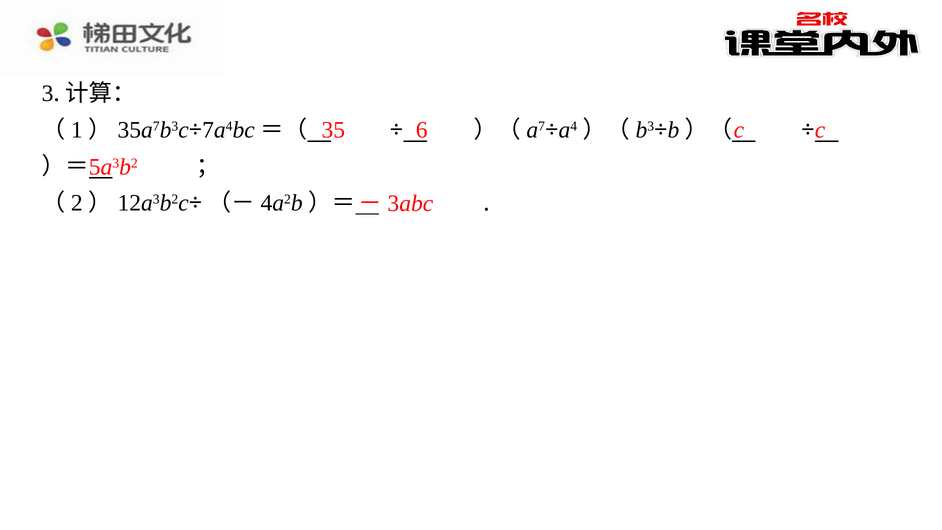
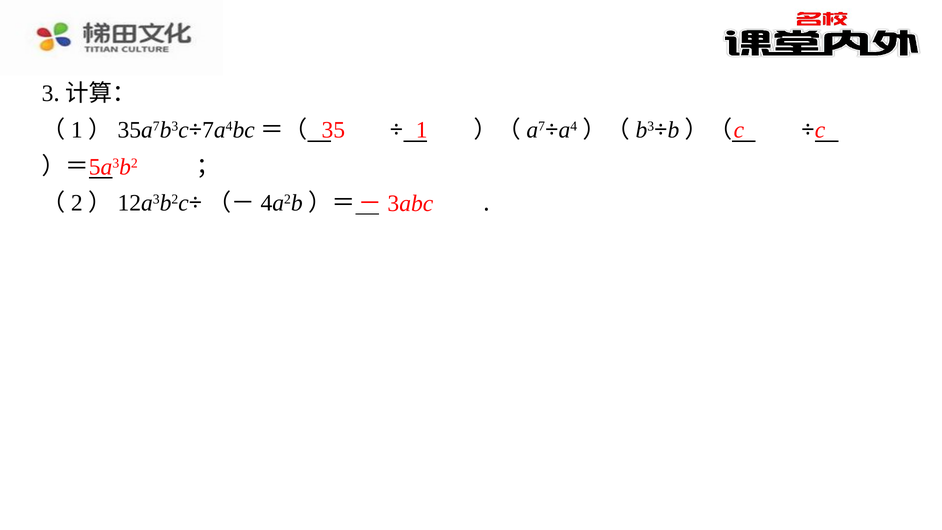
6: 6 -> 1 (422, 130)
